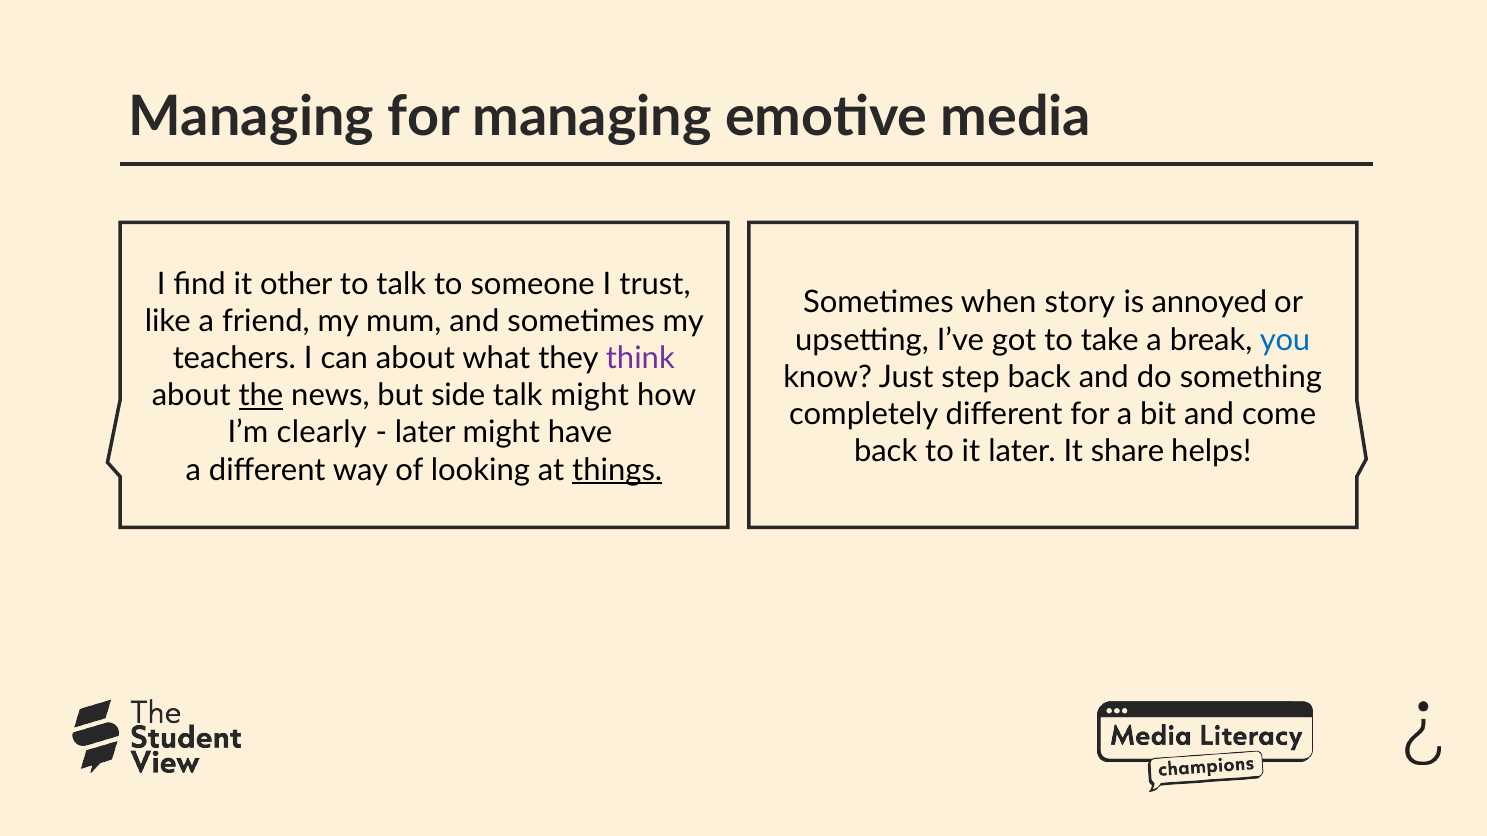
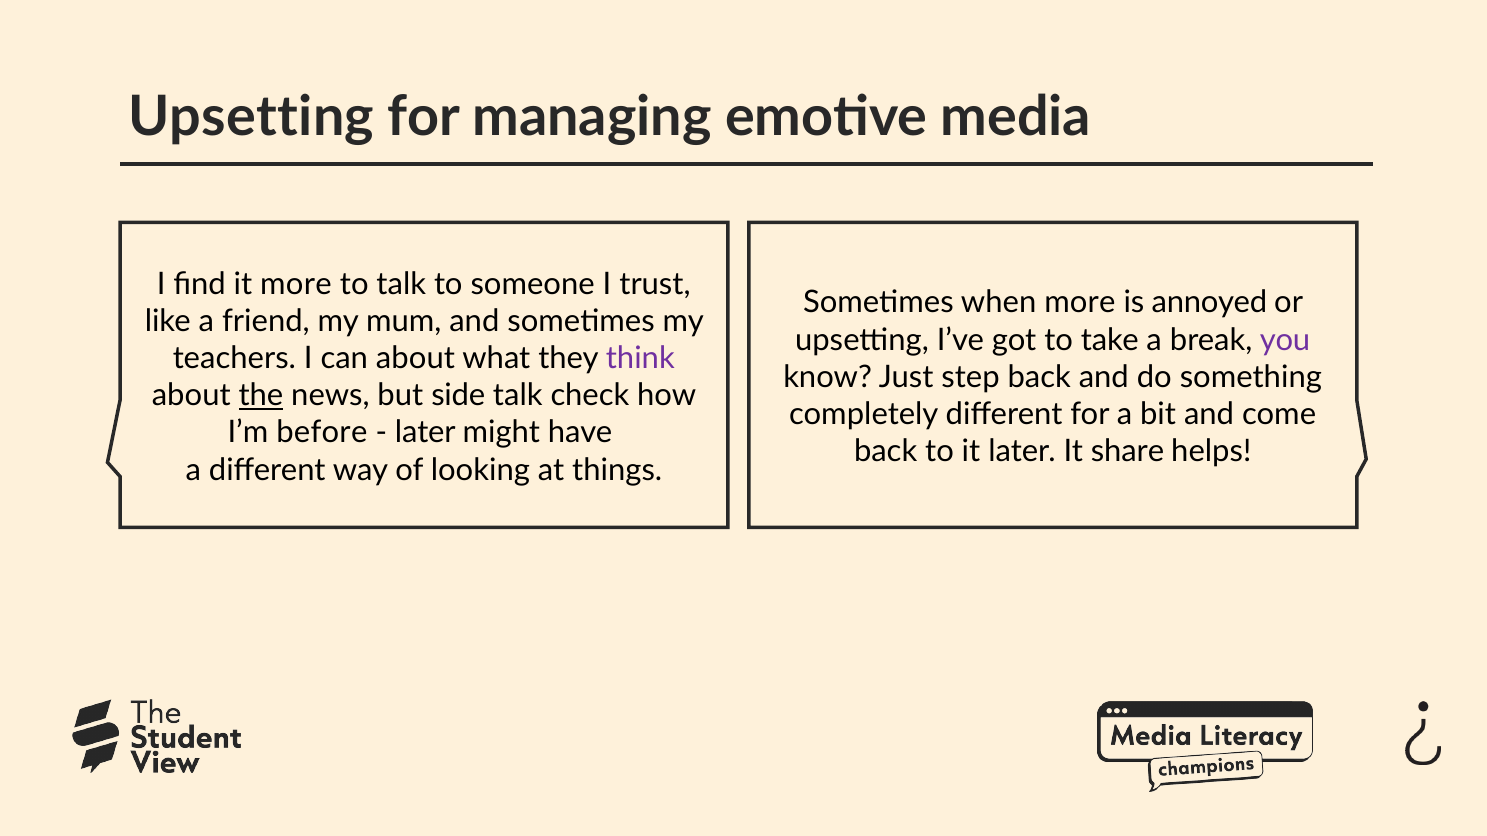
Managing: Managing -> Upsetting (251, 117)
it other: other -> more (296, 284)
when story: story -> more (1080, 303)
you colour: blue -> purple (1285, 340)
talk might: might -> check (590, 396)
clearly: clearly -> before (322, 433)
things underline: present -> none (617, 470)
